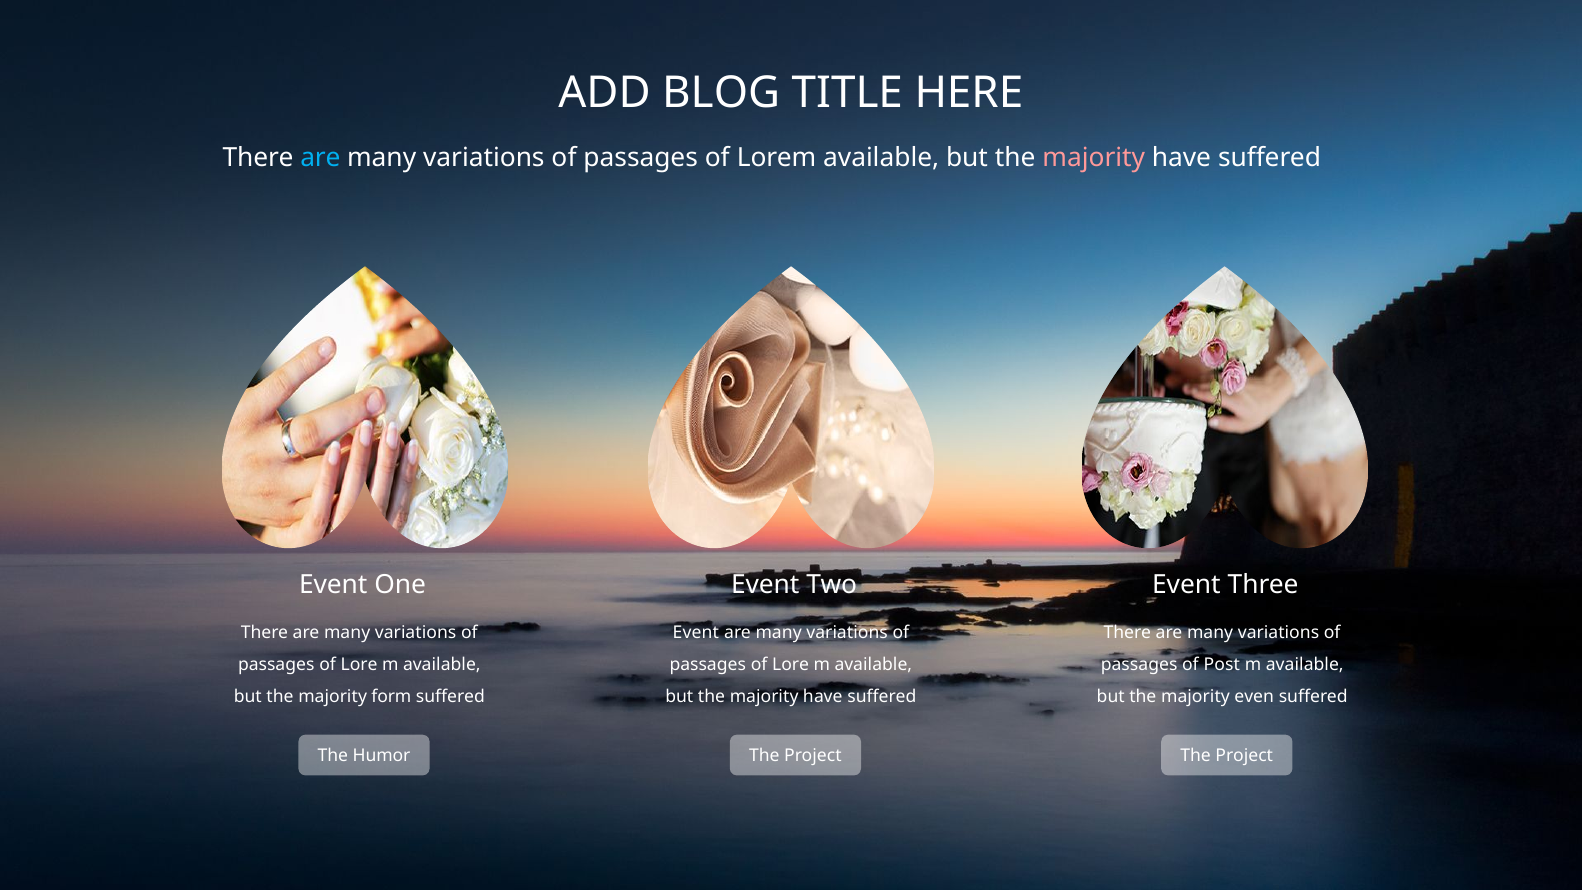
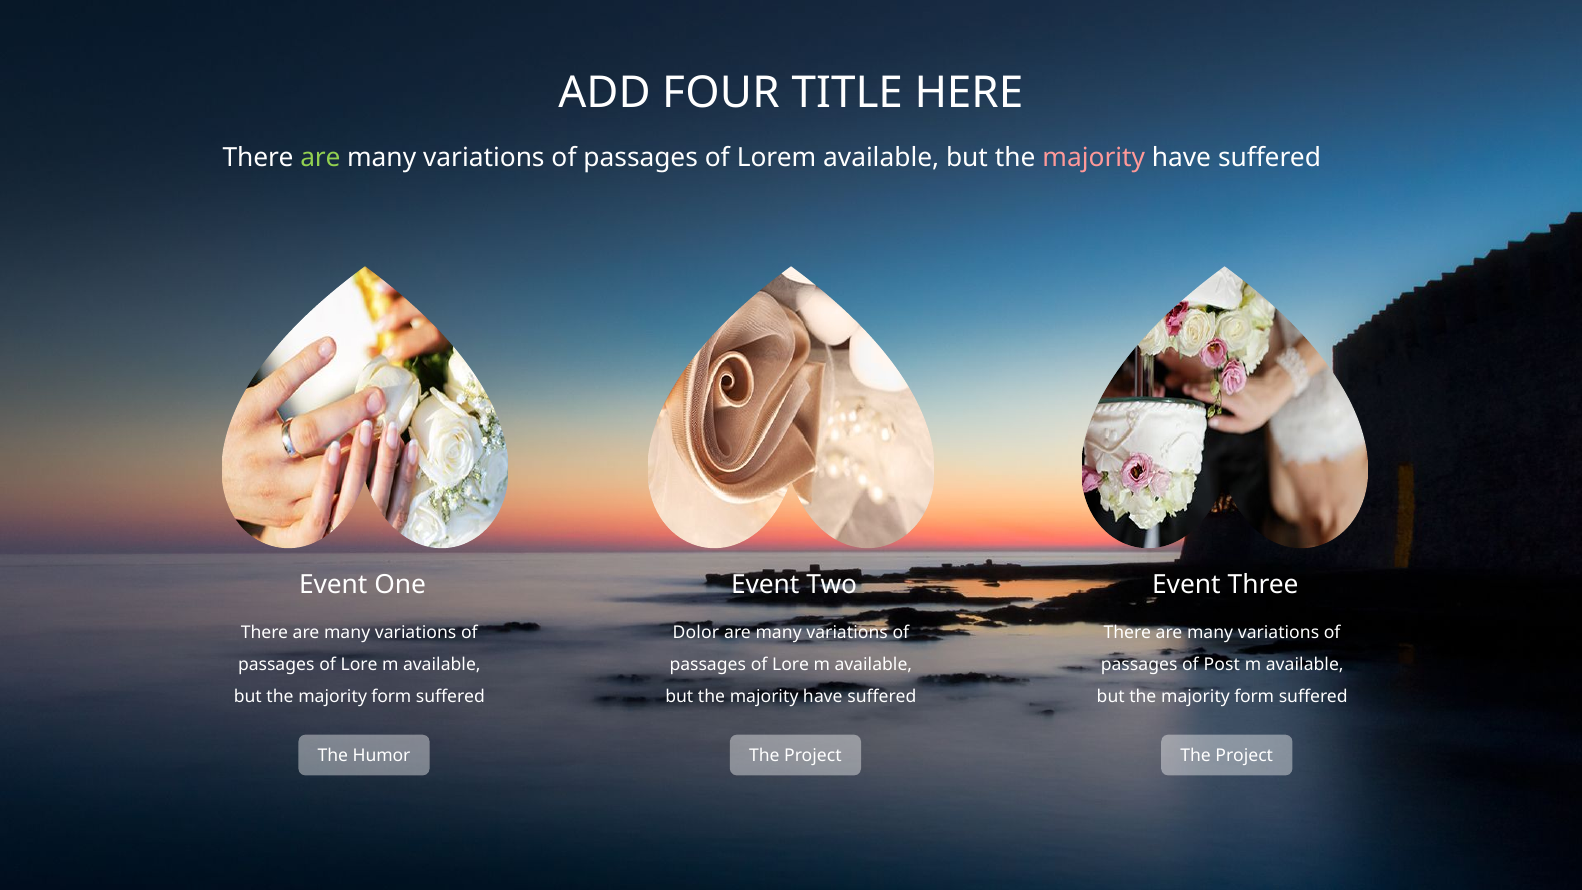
BLOG: BLOG -> FOUR (721, 93)
are colour: light blue -> light green (320, 158)
Event: Event -> Dolor (696, 633)
even: even -> form (1254, 696)
